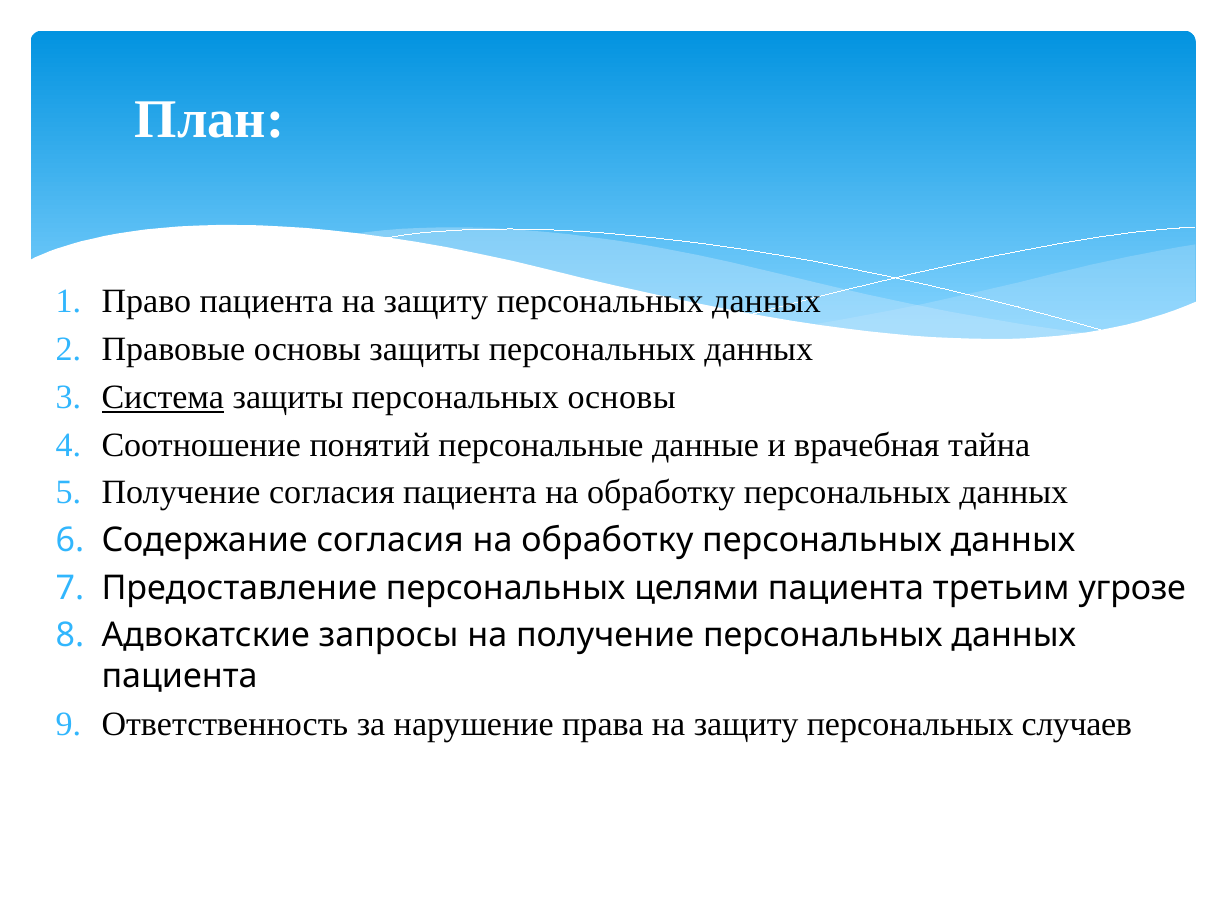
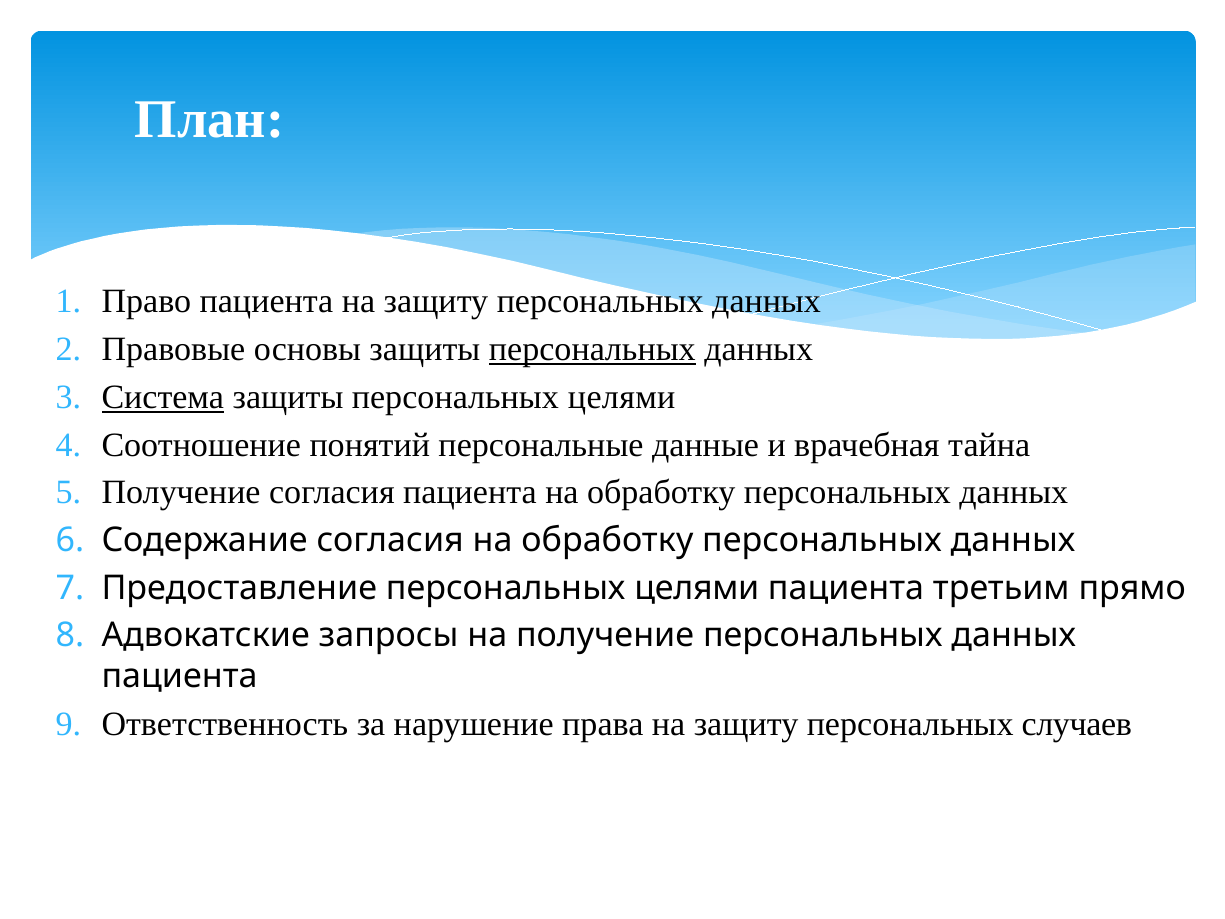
персональных underline: none -> present (592, 349)
защиты персональных основы: основы -> целями (622, 397)
угрозе: угрозе -> прямо (1132, 588)
